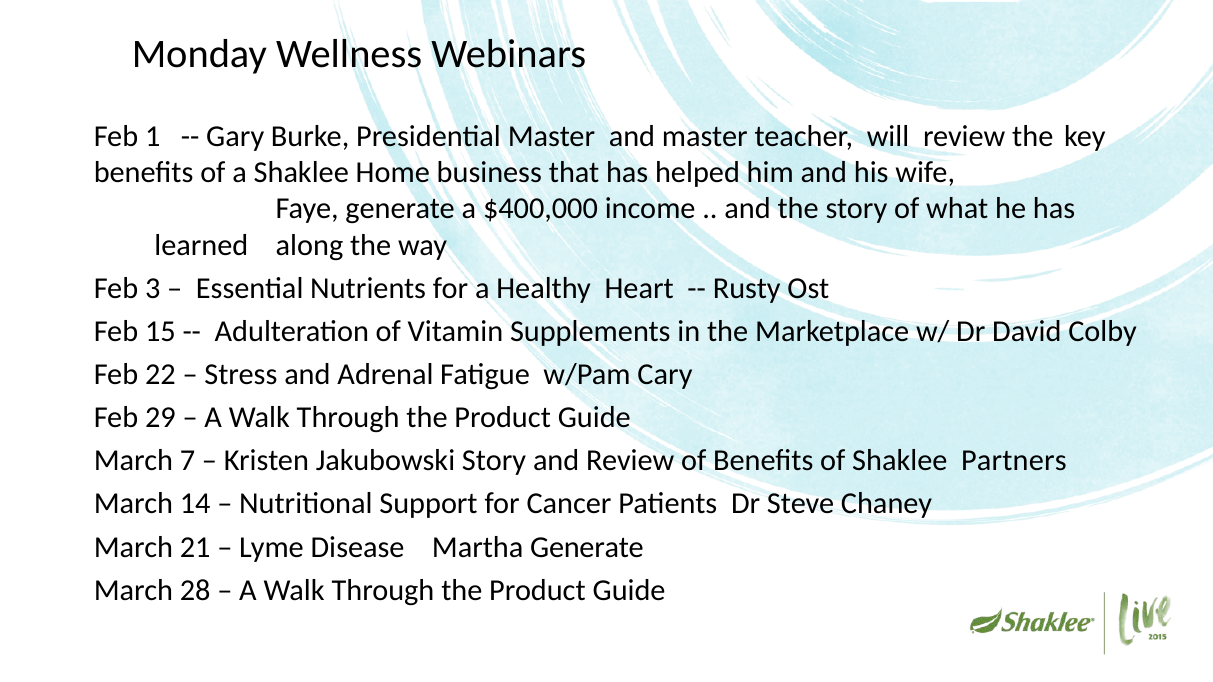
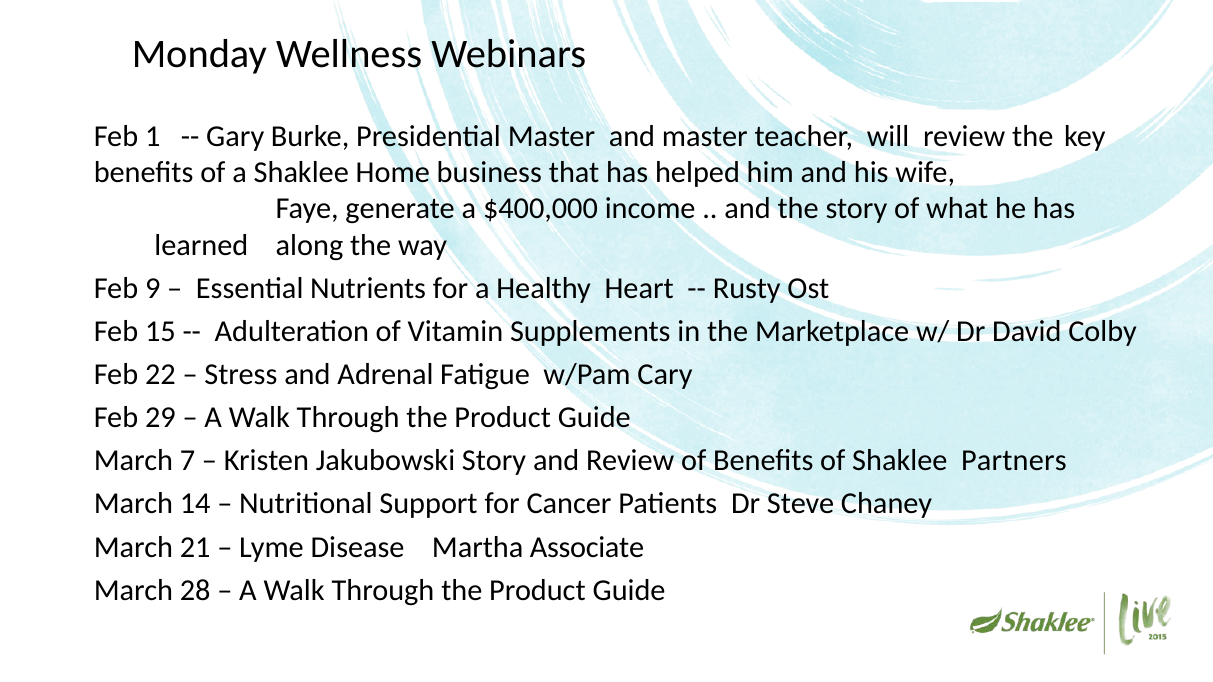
3: 3 -> 9 (153, 289)
Martha Generate: Generate -> Associate (587, 547)
